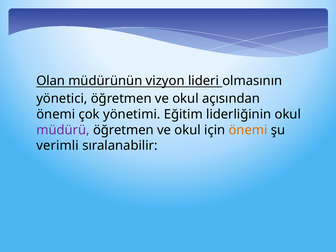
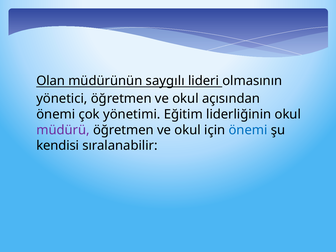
vizyon: vizyon -> saygılı (165, 81)
önemi colour: orange -> blue (248, 130)
verimli: verimli -> kendisi (58, 146)
